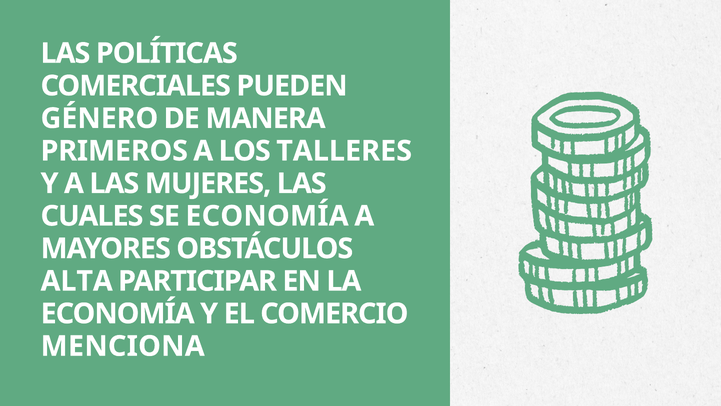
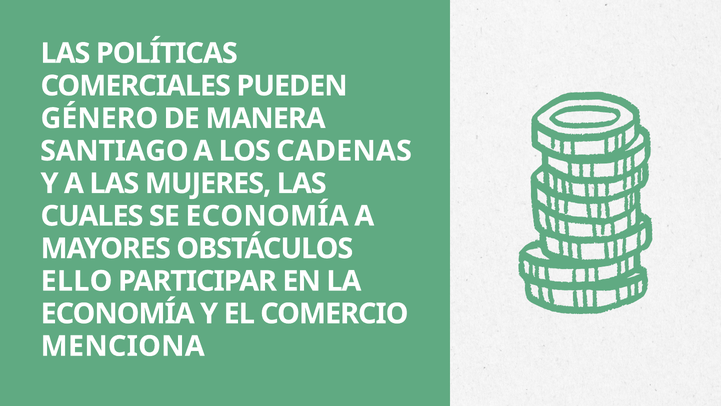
PRIMEROS: PRIMEROS -> SANTIAGO (114, 151)
TALLERES: TALLERES -> CADENAS (344, 151)
ALTA: ALTA -> ELLO (76, 281)
